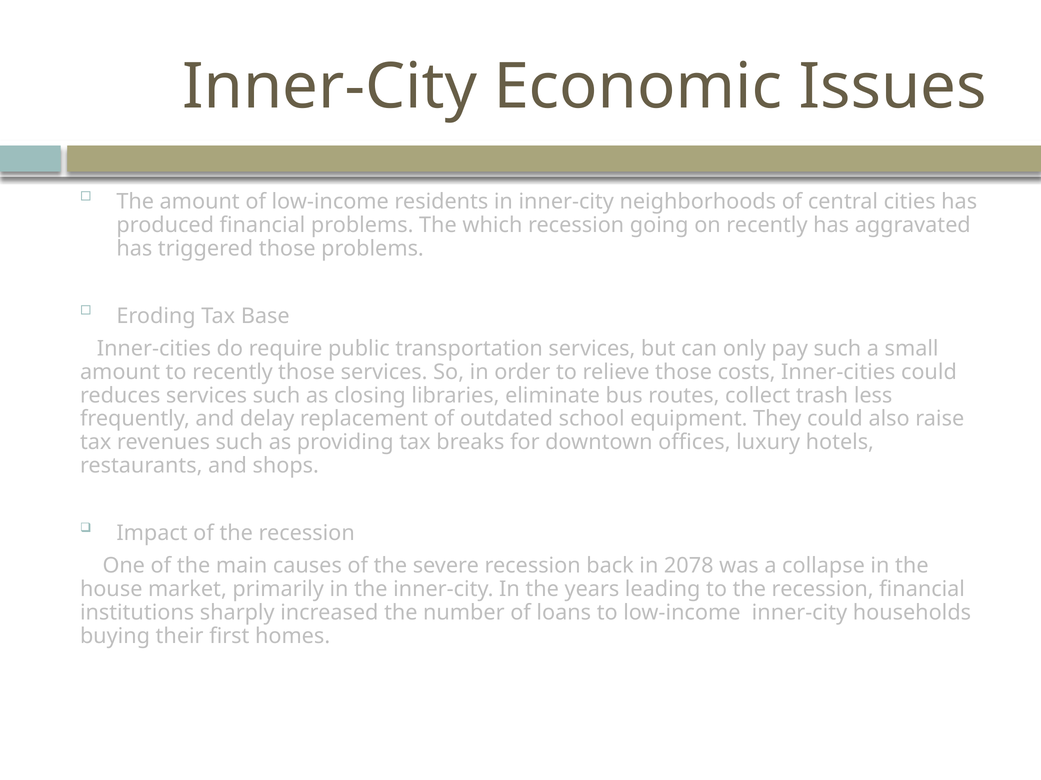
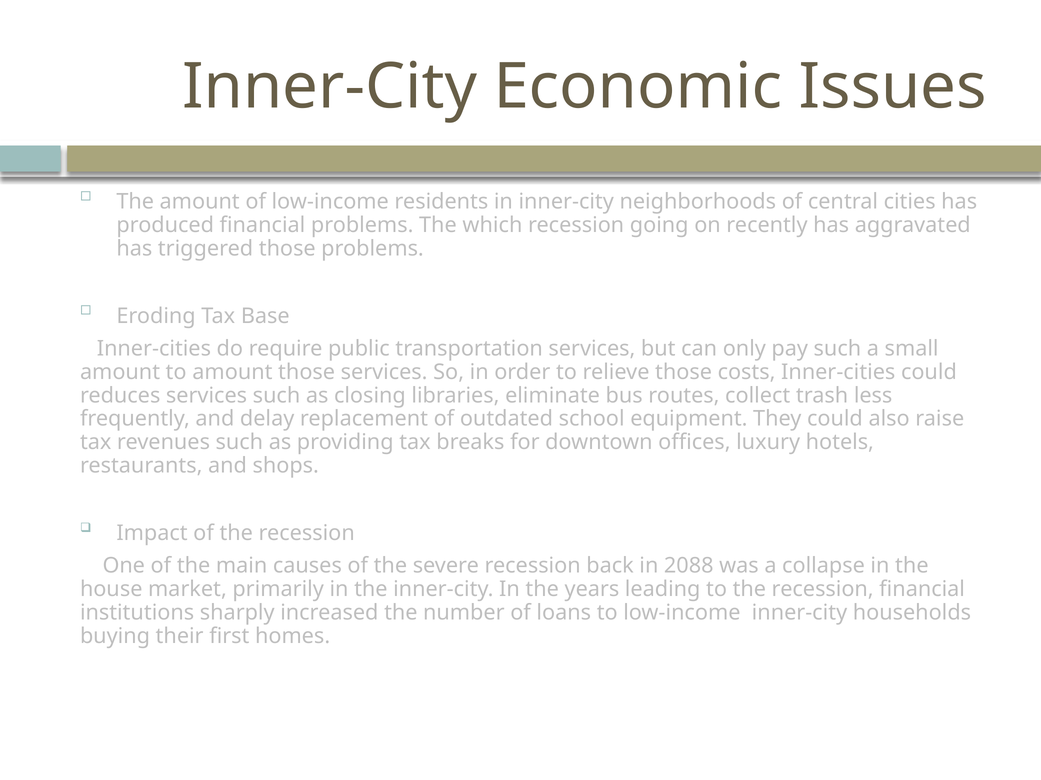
to recently: recently -> amount (232, 372)
2078: 2078 -> 2088 (689, 566)
